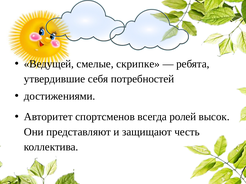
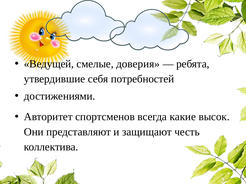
скрипке: скрипке -> доверия (138, 64)
ролей: ролей -> какие (183, 117)
